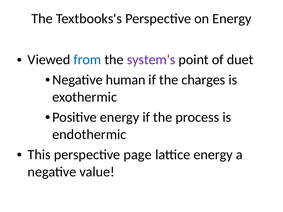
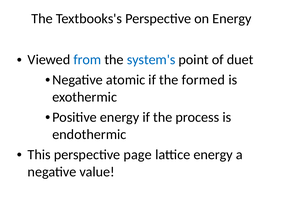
system's colour: purple -> blue (151, 60)
human: human -> atomic (126, 80)
charges: charges -> formed (203, 80)
